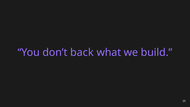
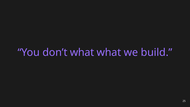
don’t back: back -> what (82, 52)
